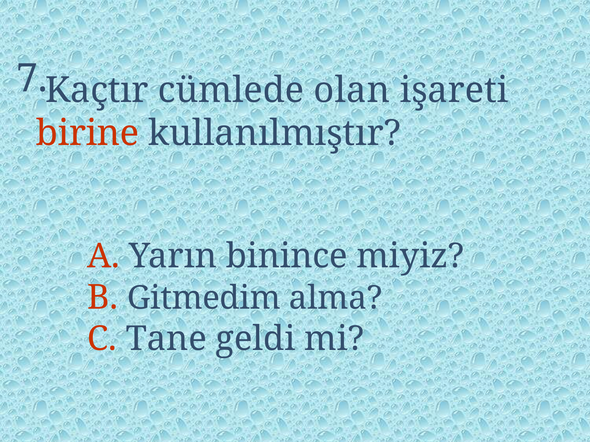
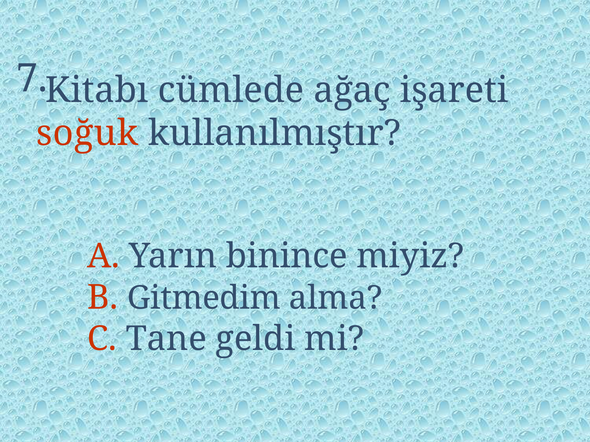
Kaçtır: Kaçtır -> Kitabı (97, 90)
olan: olan -> ağaç (352, 90)
birine: birine -> soğuk (87, 134)
